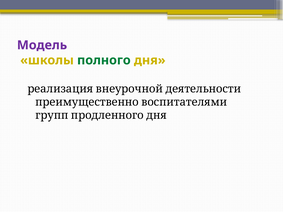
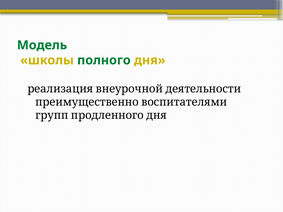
Модель colour: purple -> green (42, 45)
